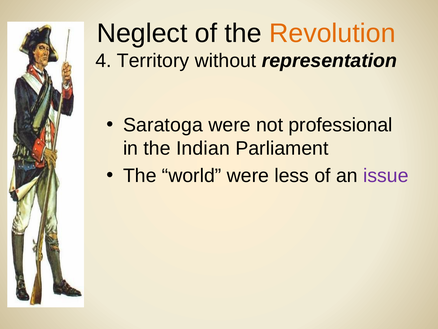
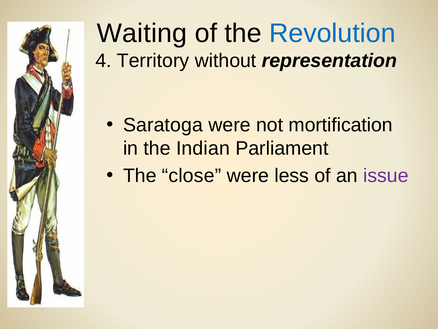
Neglect: Neglect -> Waiting (142, 33)
Revolution colour: orange -> blue (332, 33)
professional: professional -> mortification (341, 125)
world: world -> close (192, 175)
